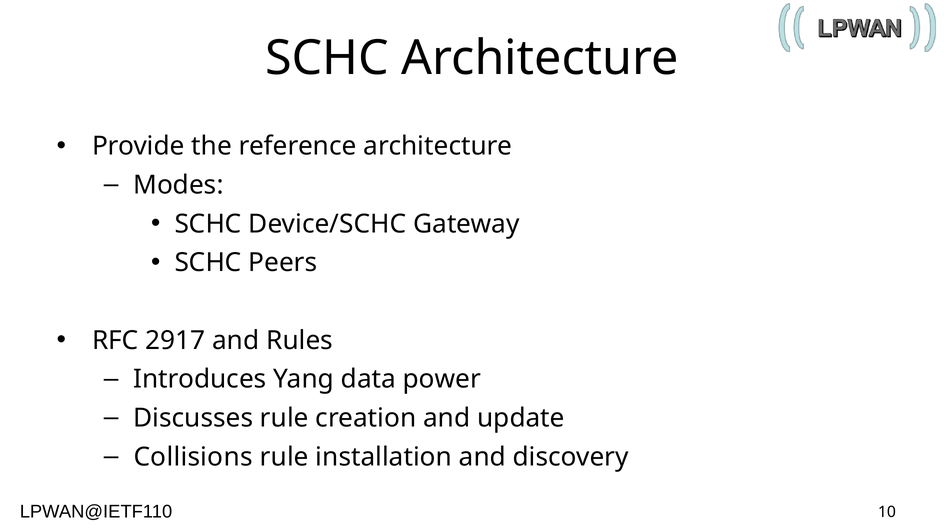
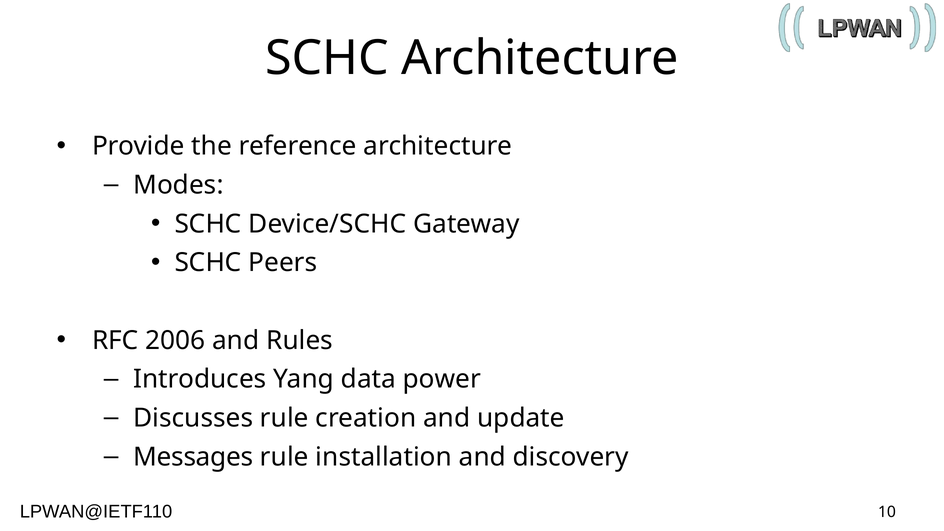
2917: 2917 -> 2006 (175, 340)
Collisions: Collisions -> Messages (193, 457)
